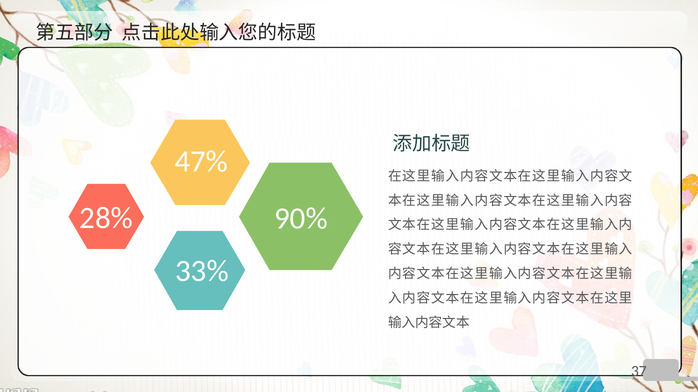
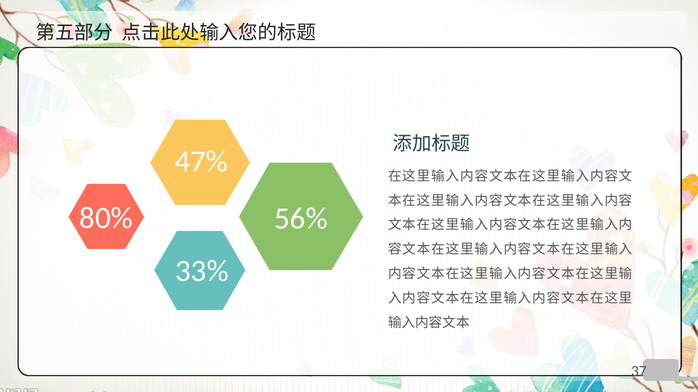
28%: 28% -> 80% (106, 218)
90%: 90% -> 56% (301, 219)
